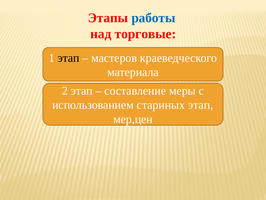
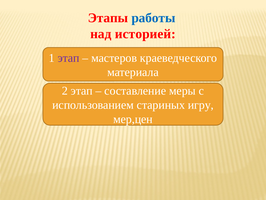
торговые: торговые -> историей (145, 34)
этап colour: black -> purple (69, 58)
стариных этап: этап -> игру (201, 105)
